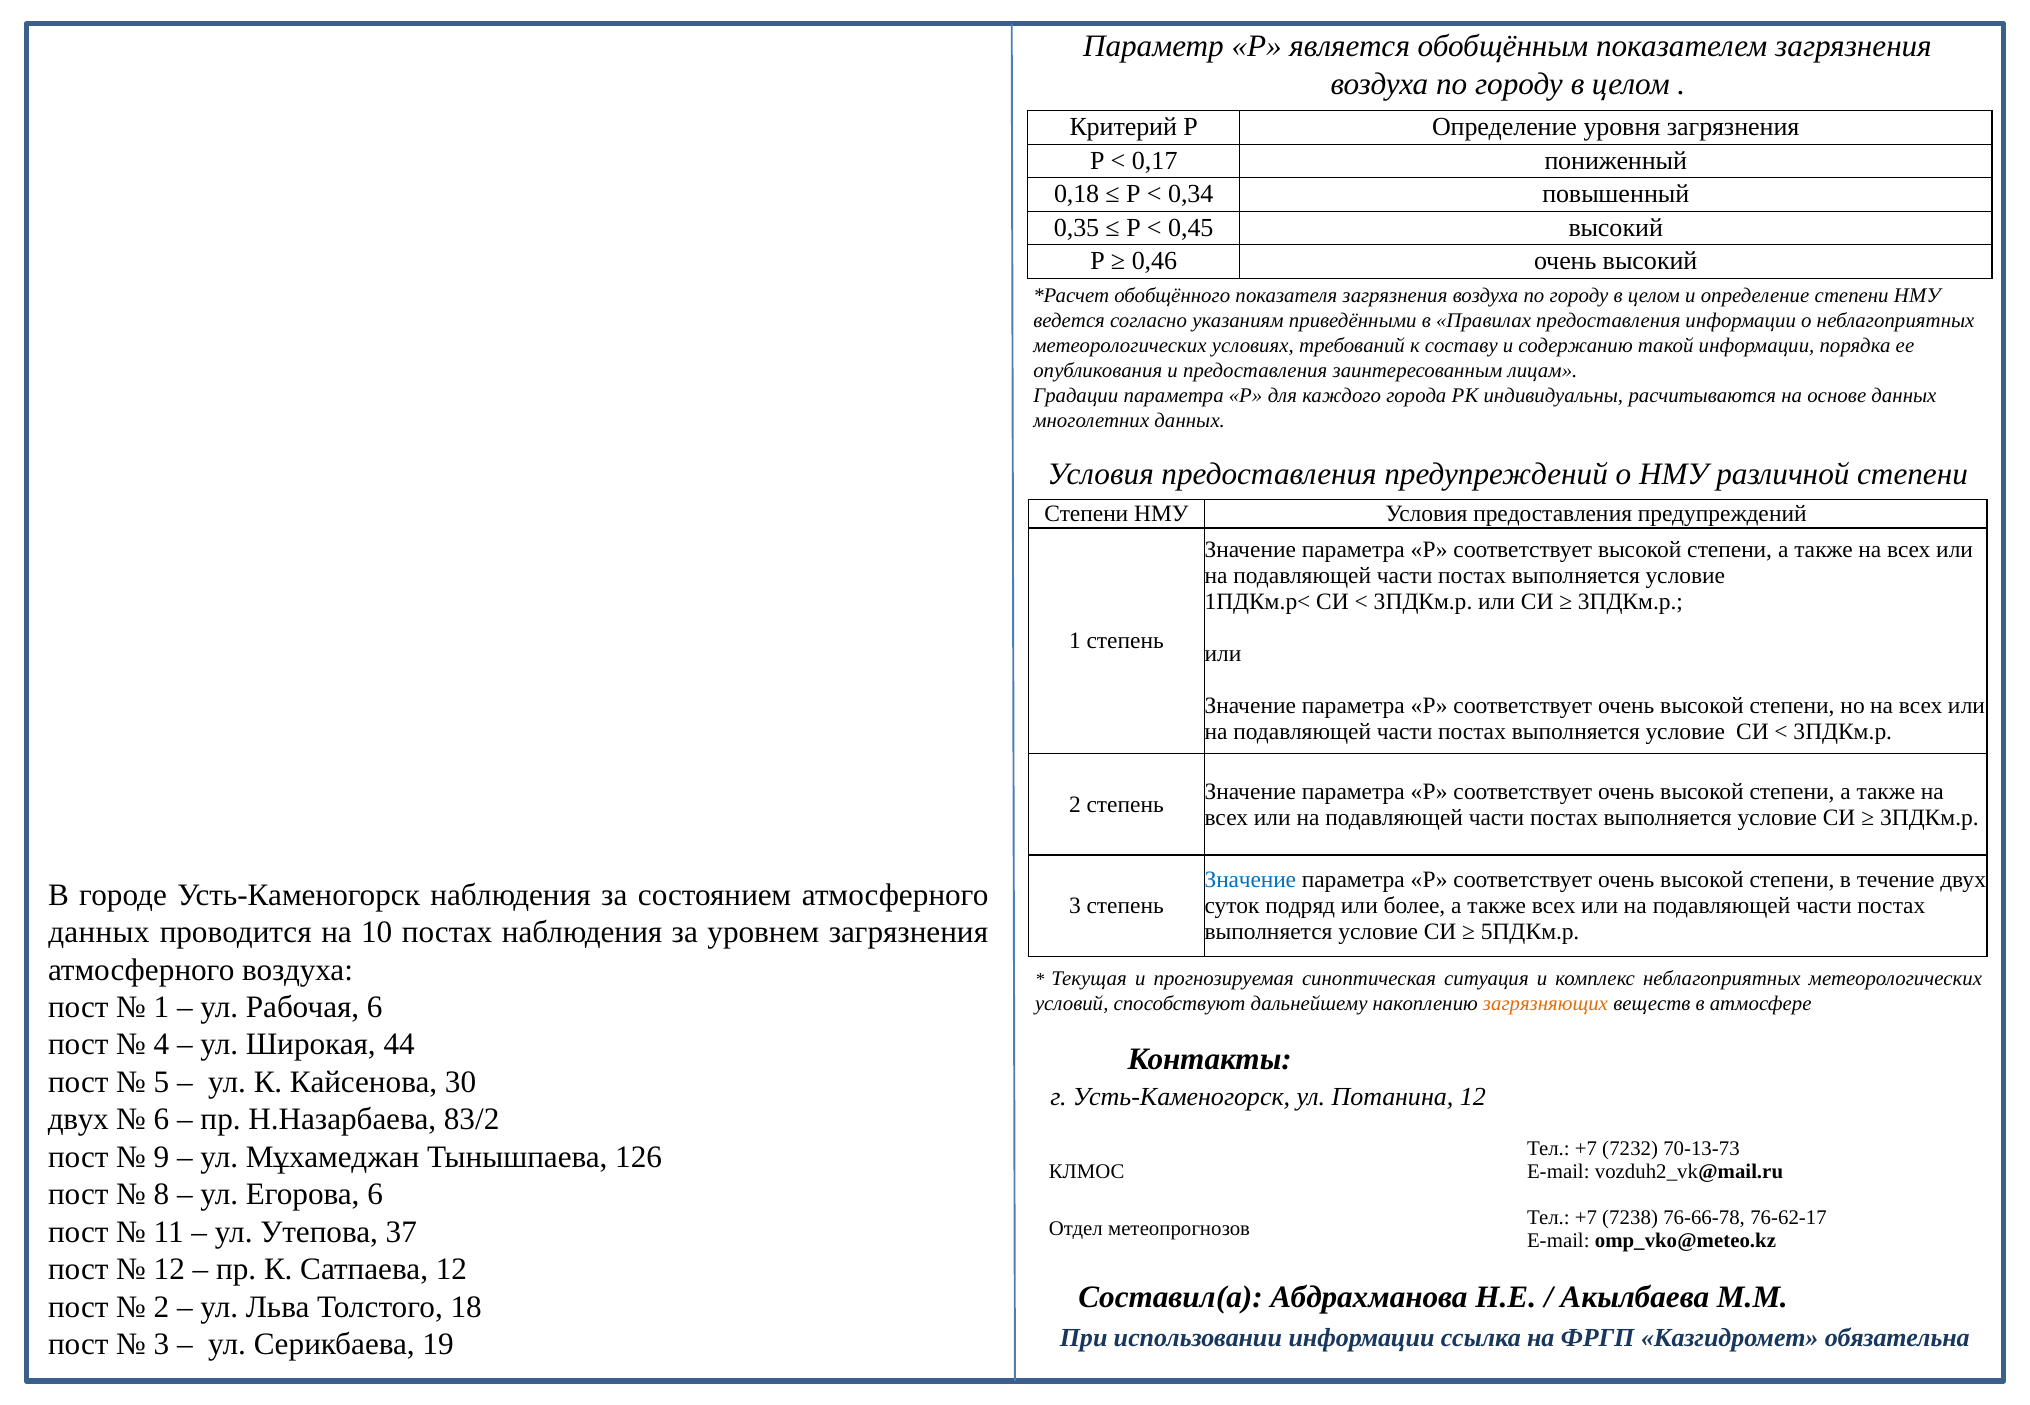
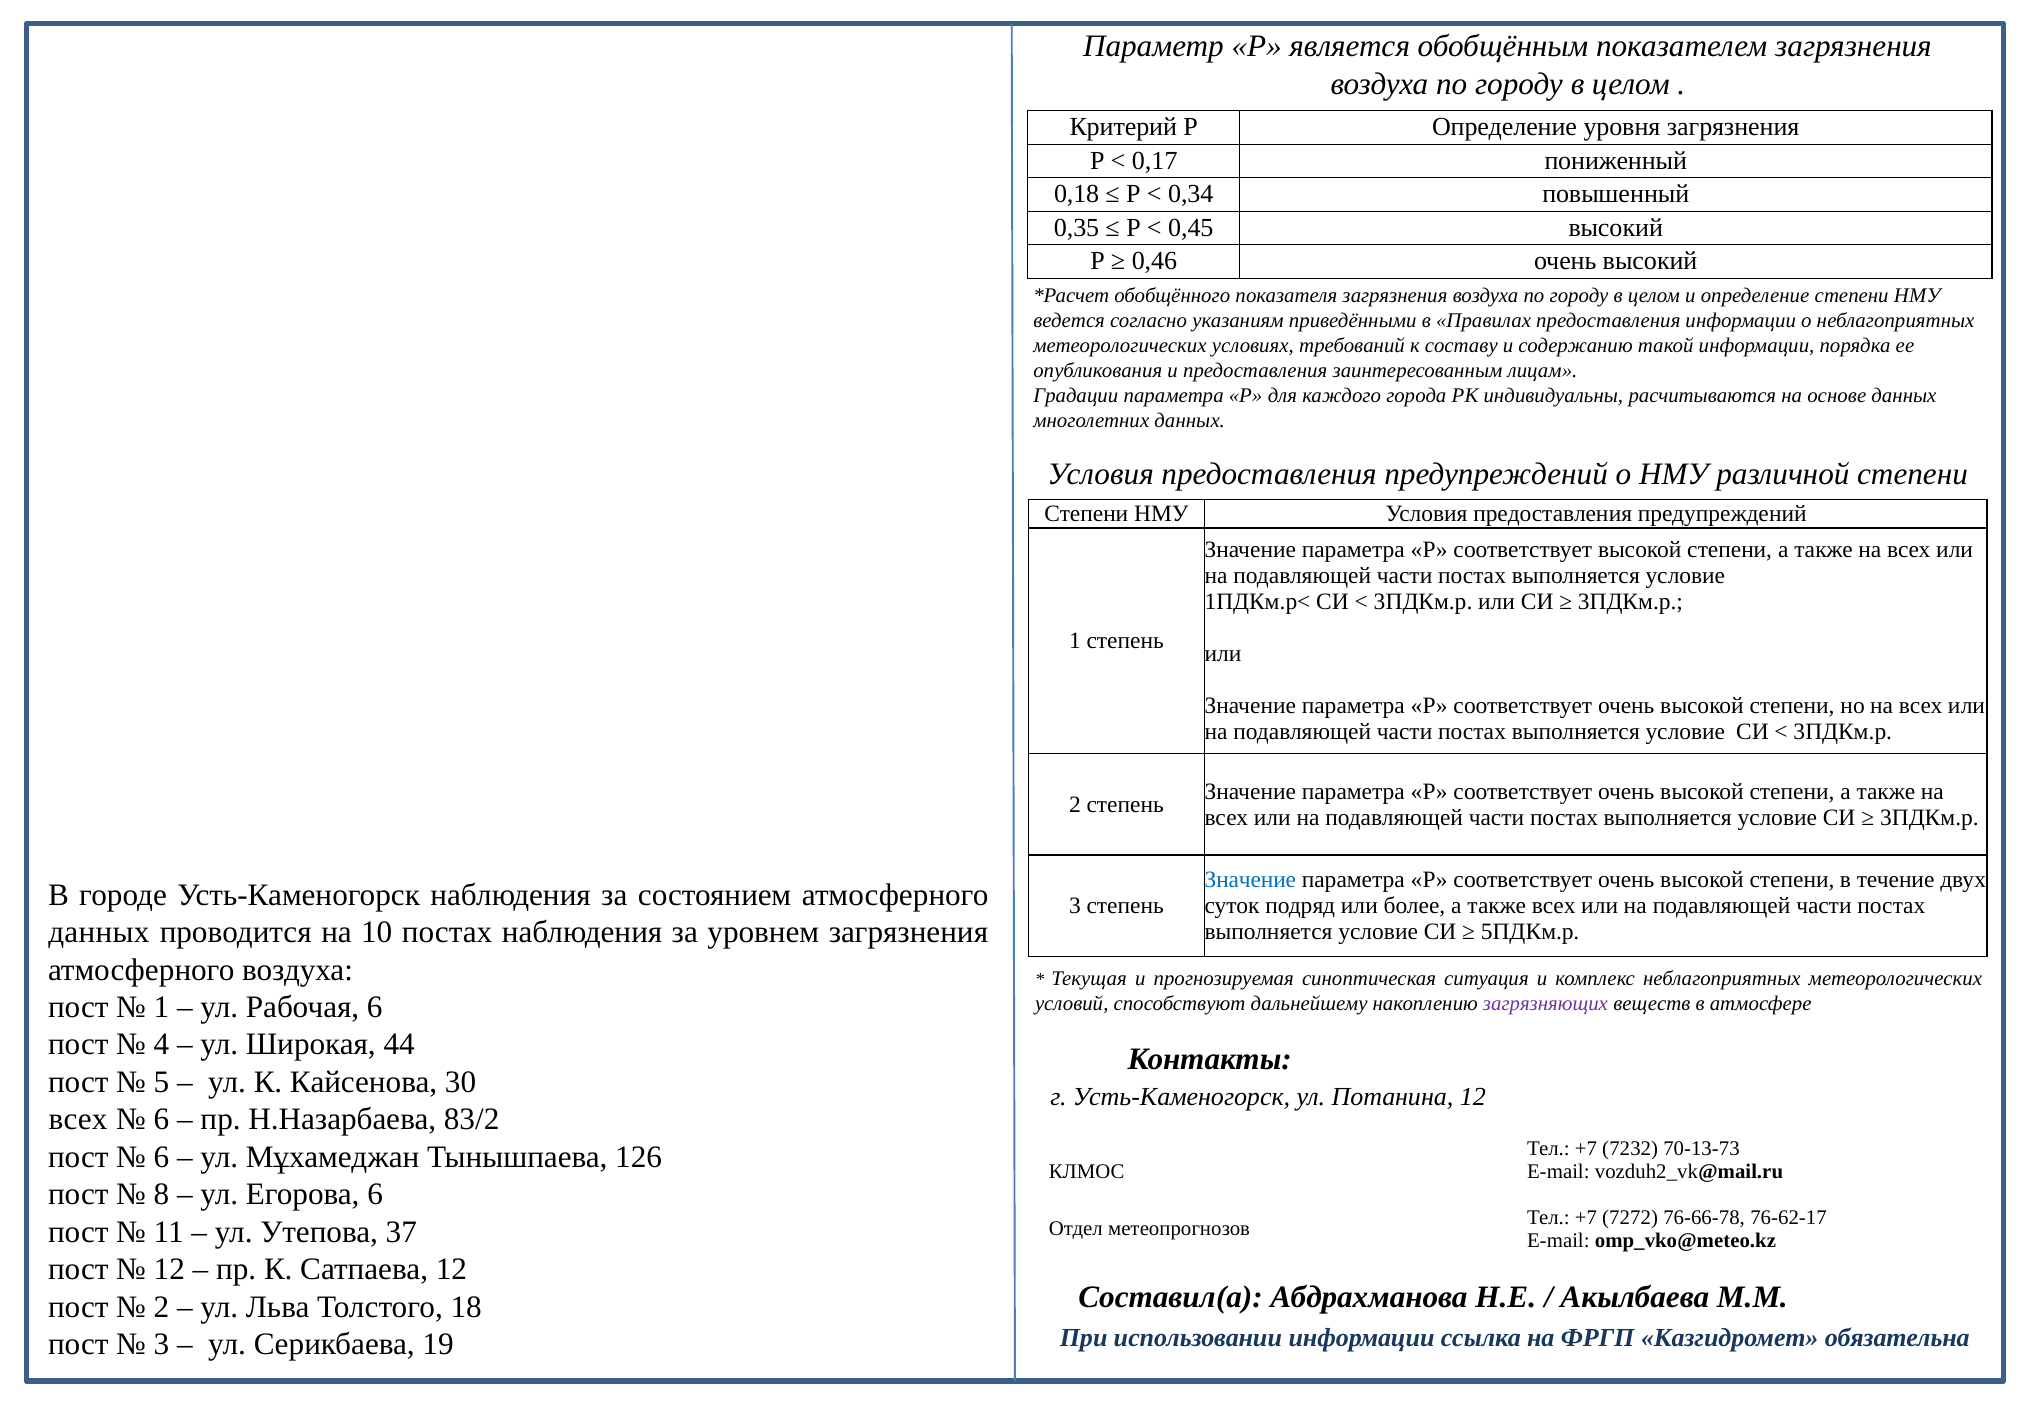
загрязняющих colour: orange -> purple (1545, 1004)
двух: двух -> всех (78, 1120)
9: 9 -> 6 (161, 1157)
7238: 7238 -> 7272 (1630, 1218)
